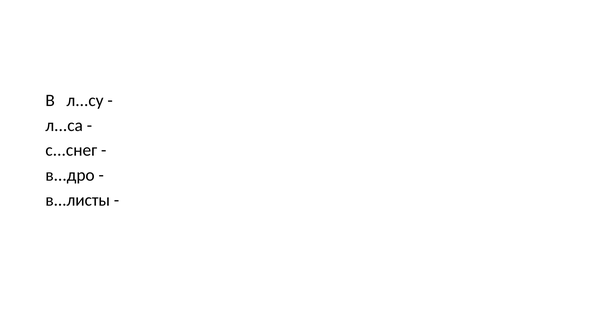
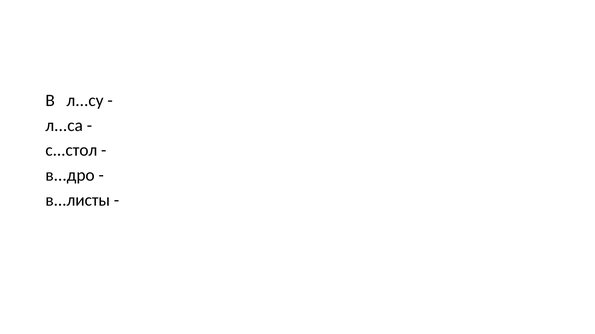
с...снег: с...снег -> с...стол (71, 150)
